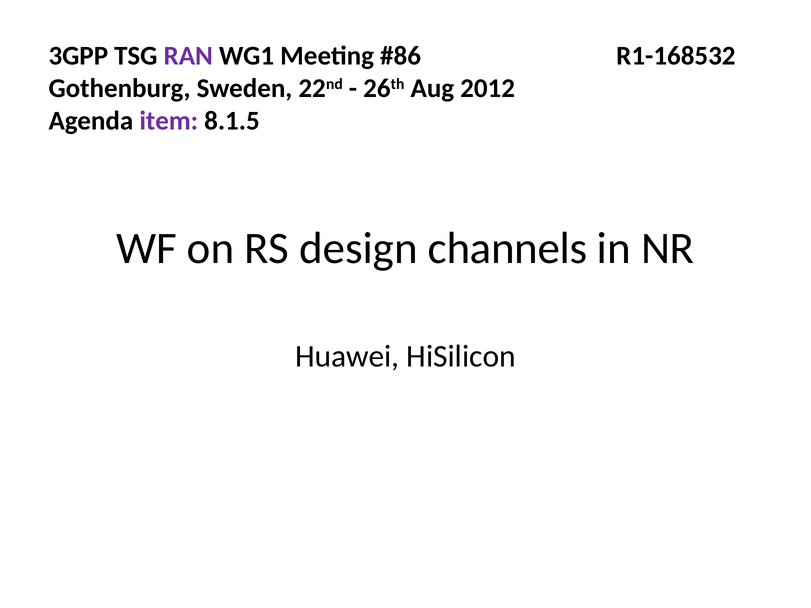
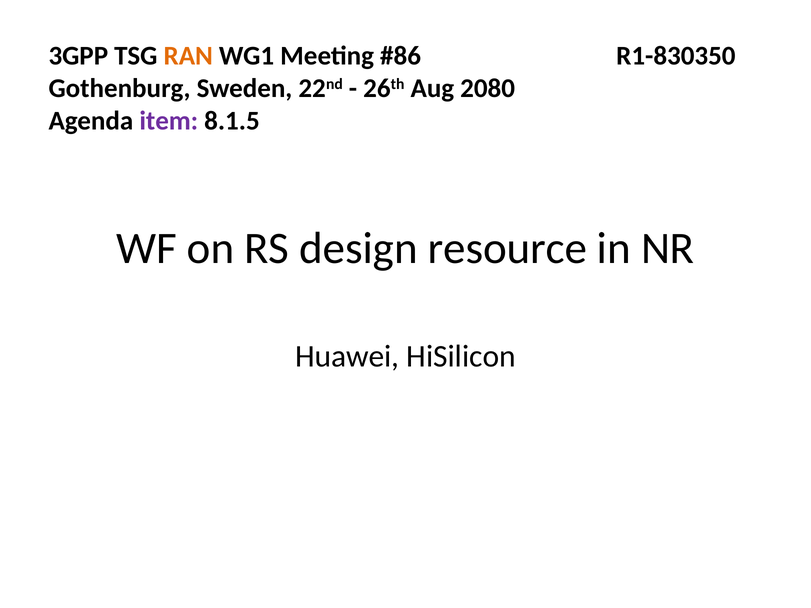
RAN colour: purple -> orange (188, 56)
R1-168532: R1-168532 -> R1-830350 (676, 56)
2012: 2012 -> 2080 (488, 88)
channels: channels -> resource (507, 248)
